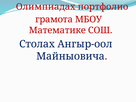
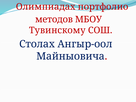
грамота: грамота -> методов (54, 19)
Математике: Математике -> Тувинскому (57, 30)
